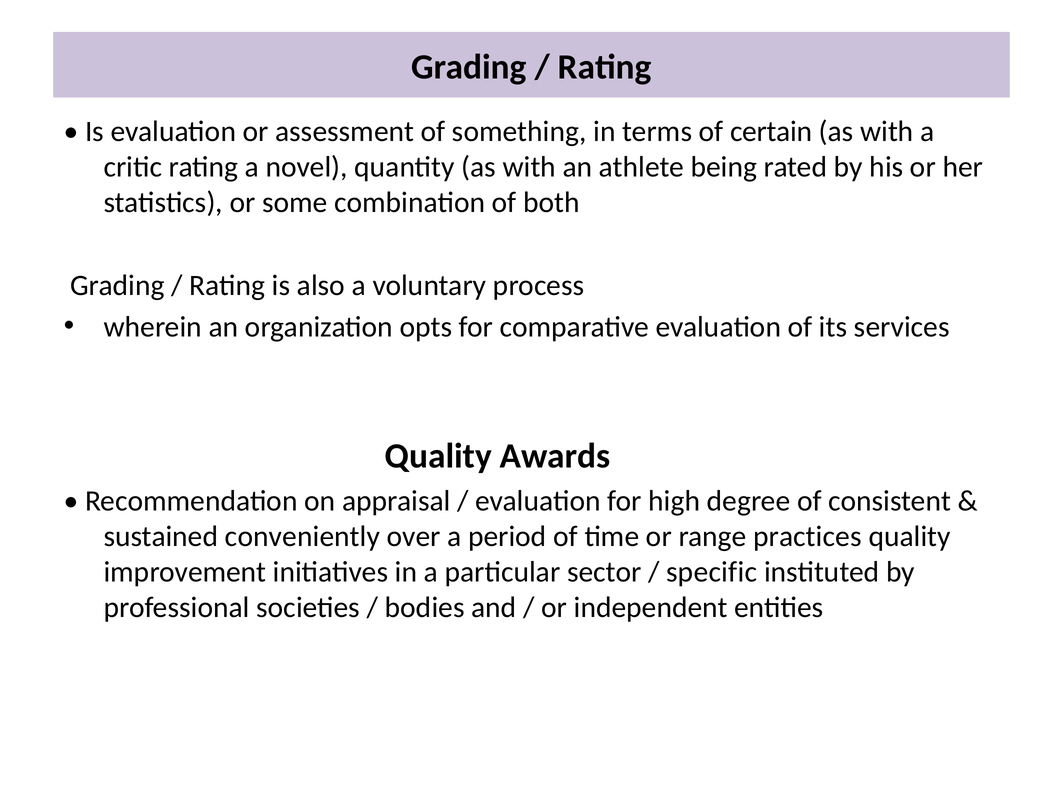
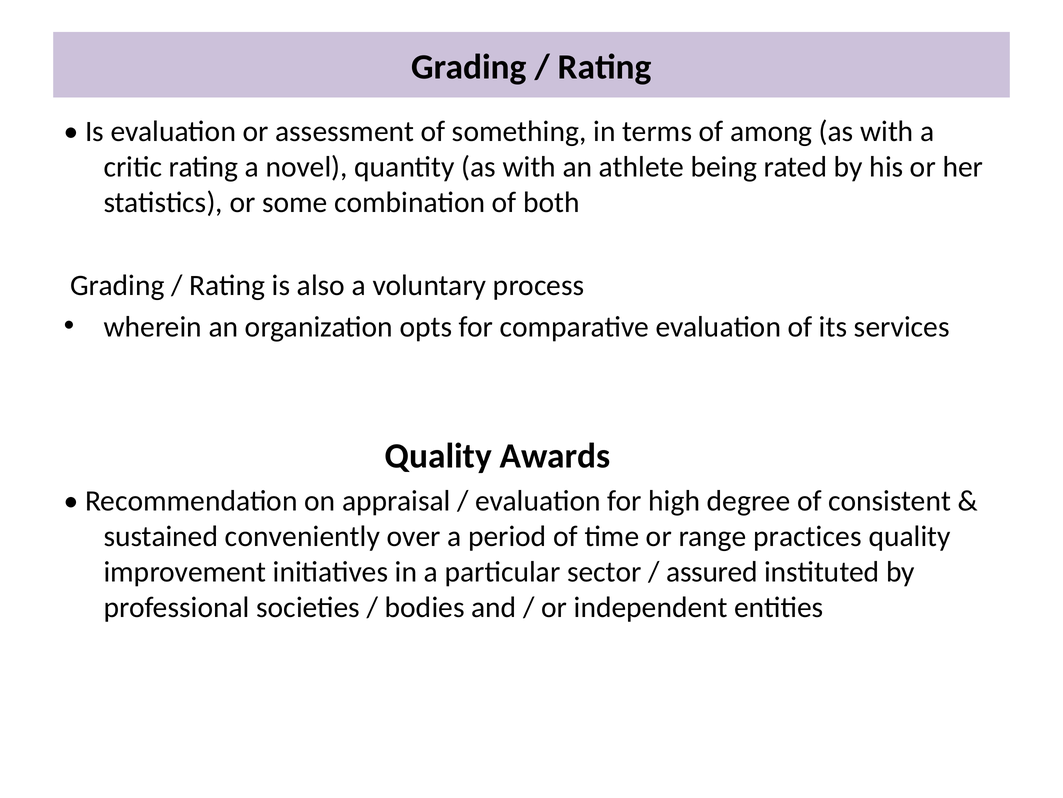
certain: certain -> among (771, 131)
specific: specific -> assured (712, 571)
